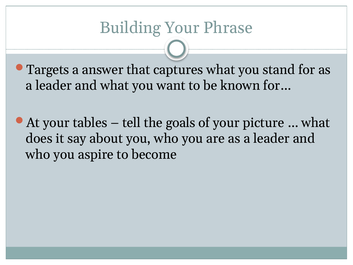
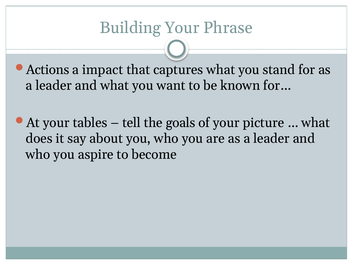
Targets: Targets -> Actions (48, 70)
answer: answer -> impact (103, 70)
